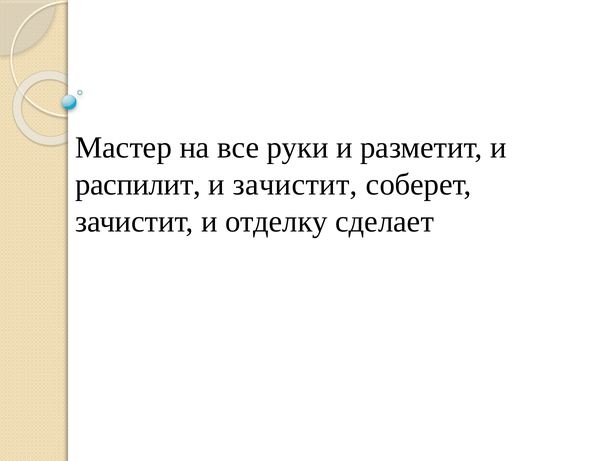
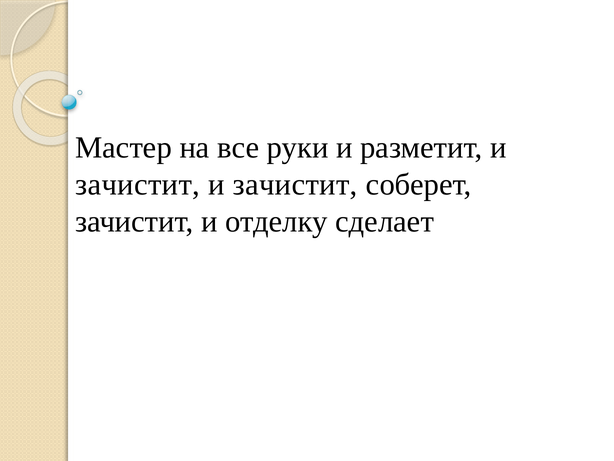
распилит: распилит -> зачистит (138, 185)
